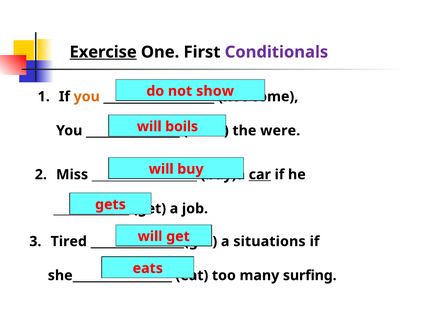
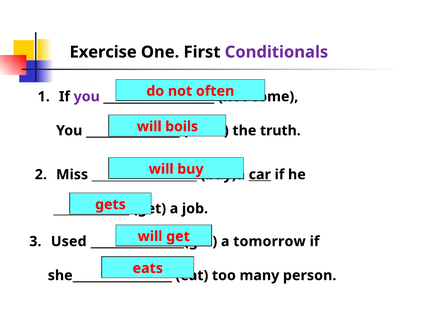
Exercise underline: present -> none (103, 52)
show: show -> often (215, 91)
you colour: orange -> purple (87, 97)
were: were -> truth (280, 131)
Tired: Tired -> Used (69, 242)
situations: situations -> tomorrow (269, 242)
surfing: surfing -> person (310, 276)
